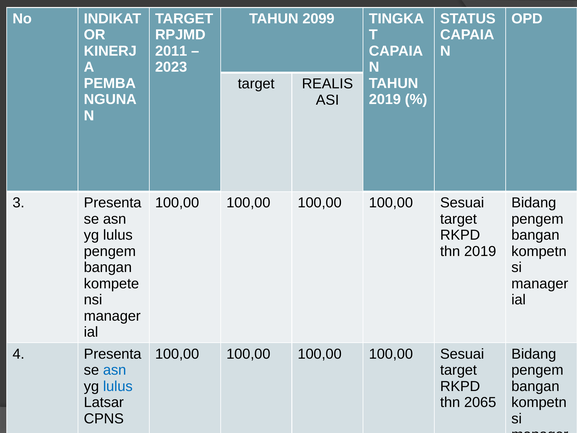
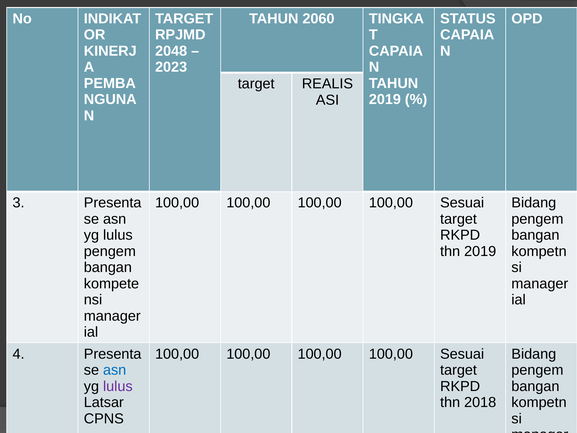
2099: 2099 -> 2060 (318, 19)
2011: 2011 -> 2048 (171, 51)
lulus colour: blue -> purple (118, 386)
2065: 2065 -> 2018 (480, 402)
